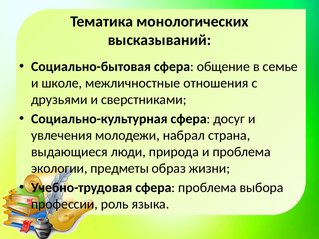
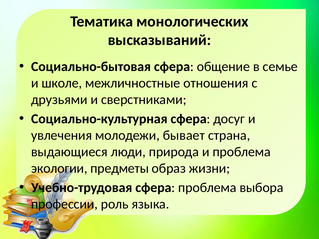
набрал: набрал -> бывает (184, 135)
